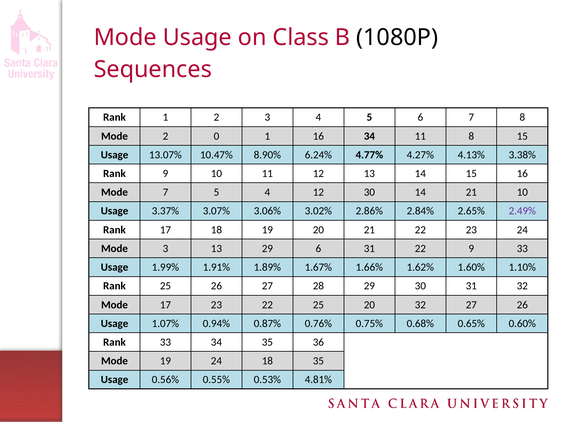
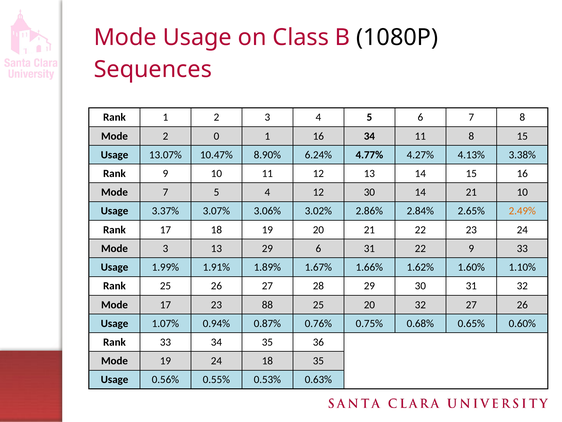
2.49% colour: purple -> orange (522, 211)
23 22: 22 -> 88 (267, 304)
4.81%: 4.81% -> 0.63% (318, 379)
